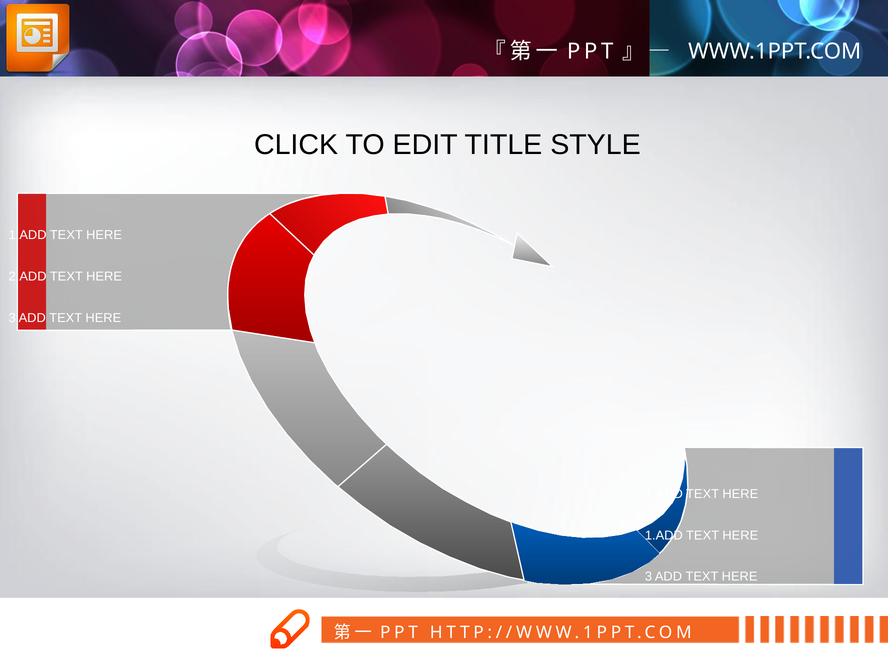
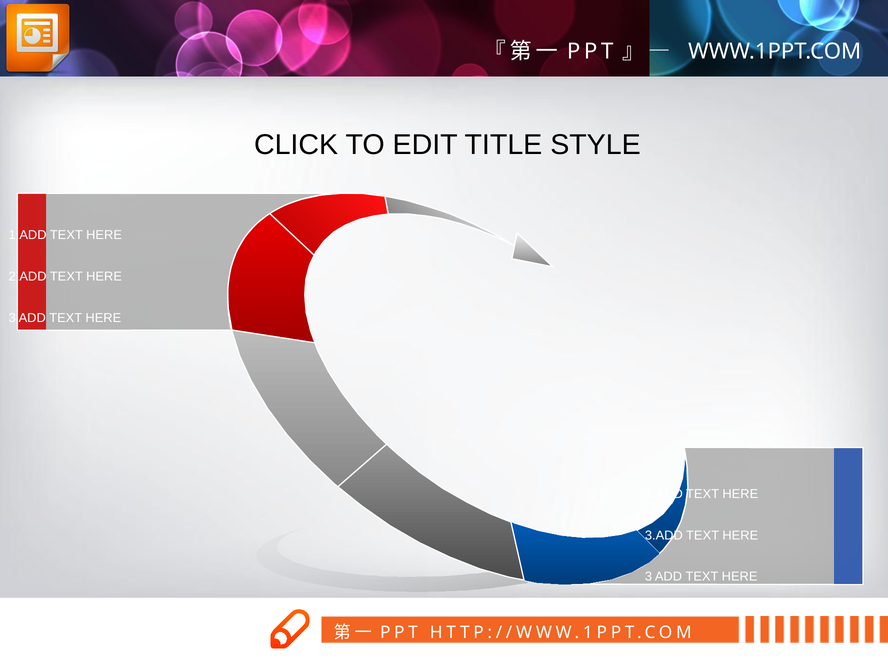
1.ADD: 1.ADD -> 3.ADD (664, 535)
